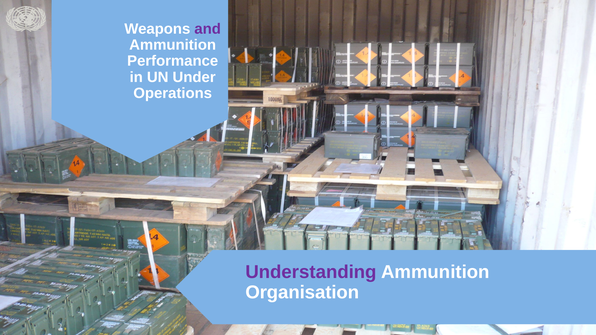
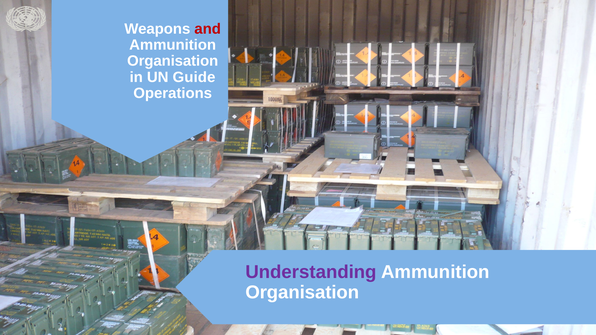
and colour: purple -> red (208, 29)
Performance: Performance -> Organisation (173, 61)
Under: Under -> Guide (194, 77)
